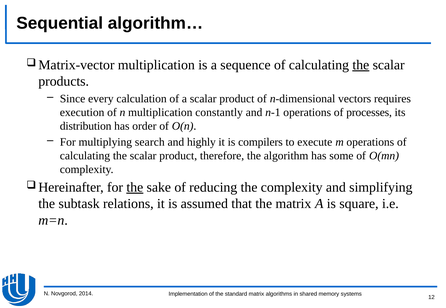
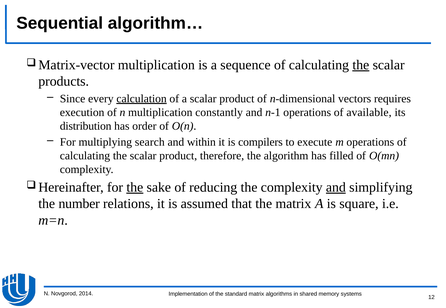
calculation underline: none -> present (142, 99)
processes: processes -> available (369, 113)
highly: highly -> within (201, 142)
some: some -> filled (341, 156)
and underline: none -> present (336, 188)
subtask: subtask -> number (79, 204)
